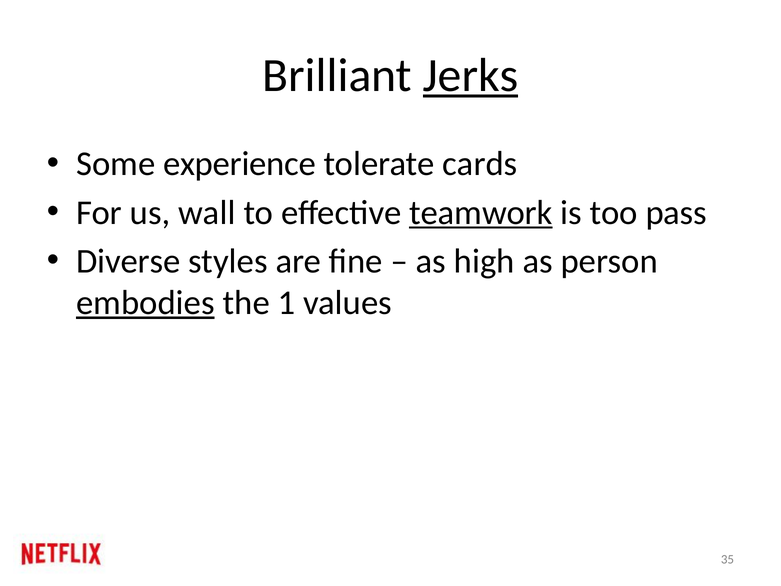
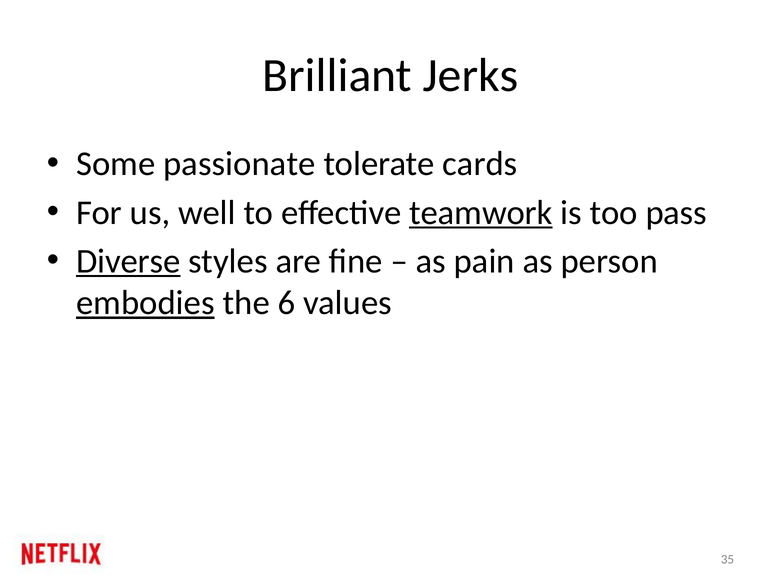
Jerks underline: present -> none (471, 76)
experience: experience -> passionate (239, 164)
wall: wall -> well (207, 212)
Diverse underline: none -> present (128, 261)
high: high -> pain (484, 261)
1: 1 -> 6 (286, 303)
